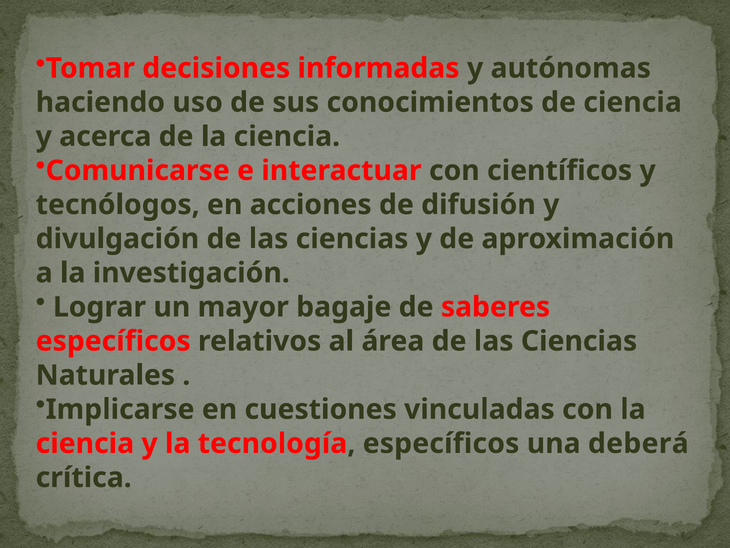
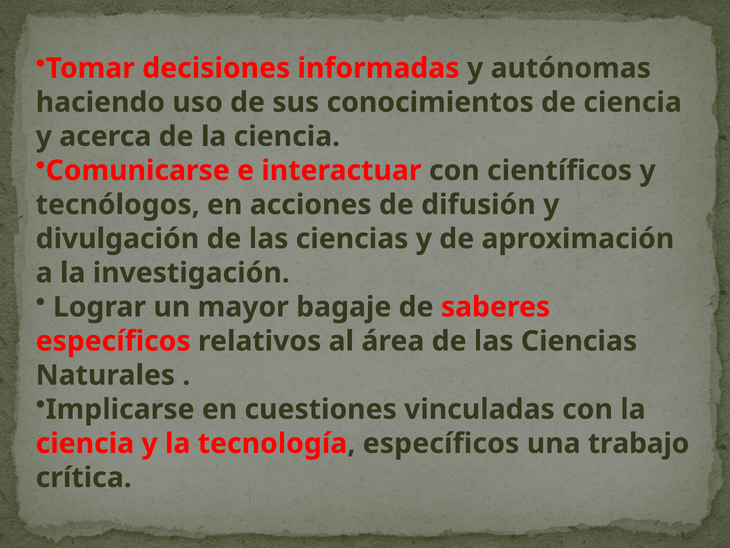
deberá: deberá -> trabajo (639, 443)
